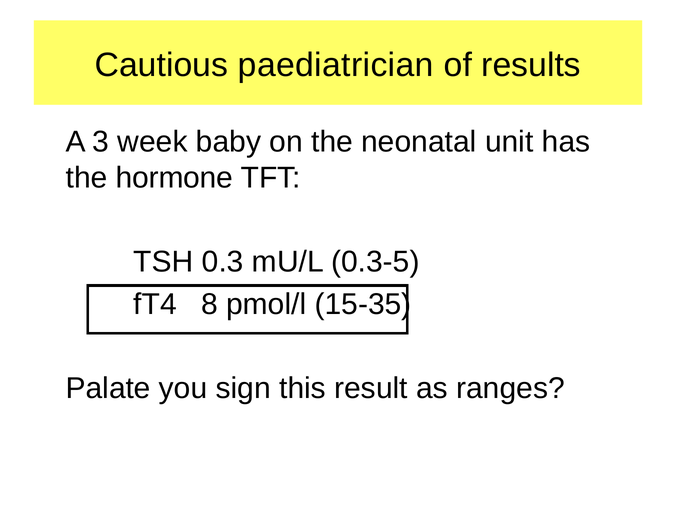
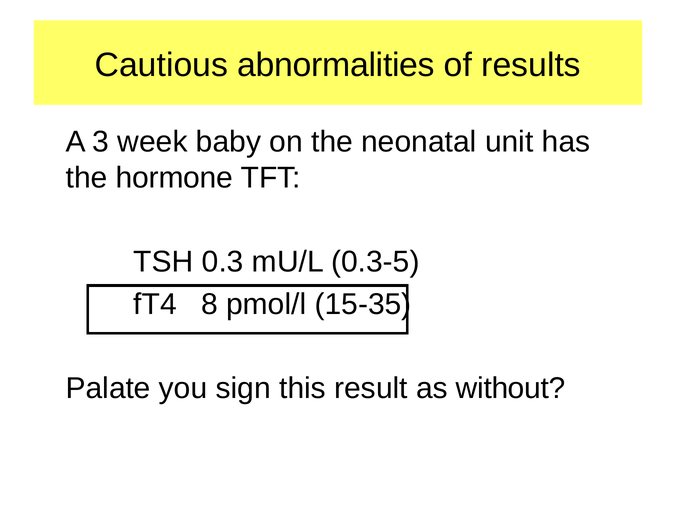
paediatrician: paediatrician -> abnormalities (336, 65)
ranges: ranges -> without (511, 388)
